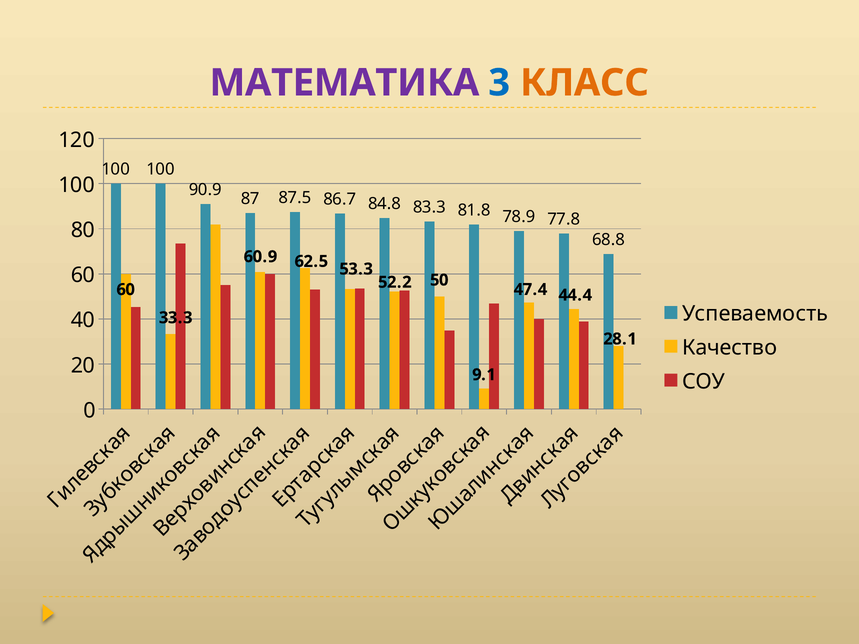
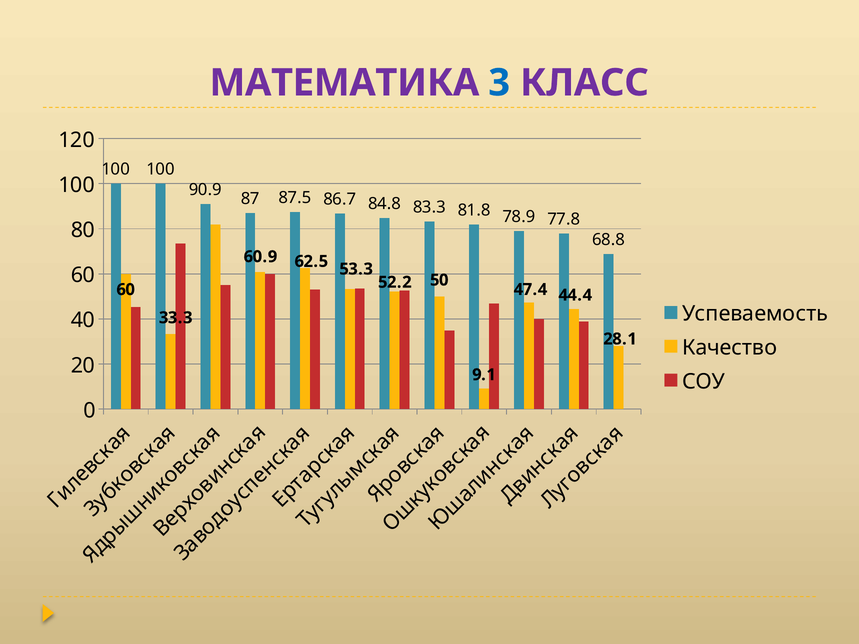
КЛАСС colour: orange -> purple (584, 83)
